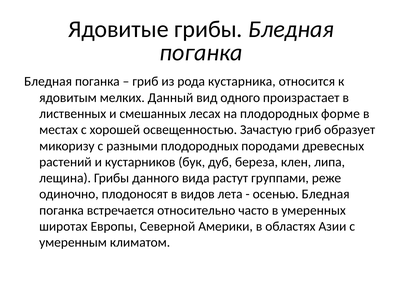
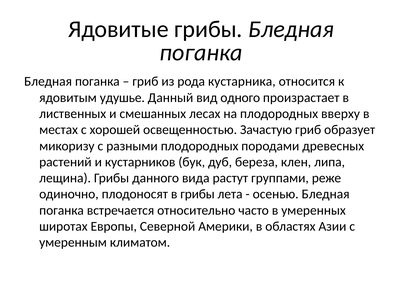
мелких: мелких -> удушье (122, 97)
форме: форме -> вверху (341, 114)
в видов: видов -> грибы (198, 194)
